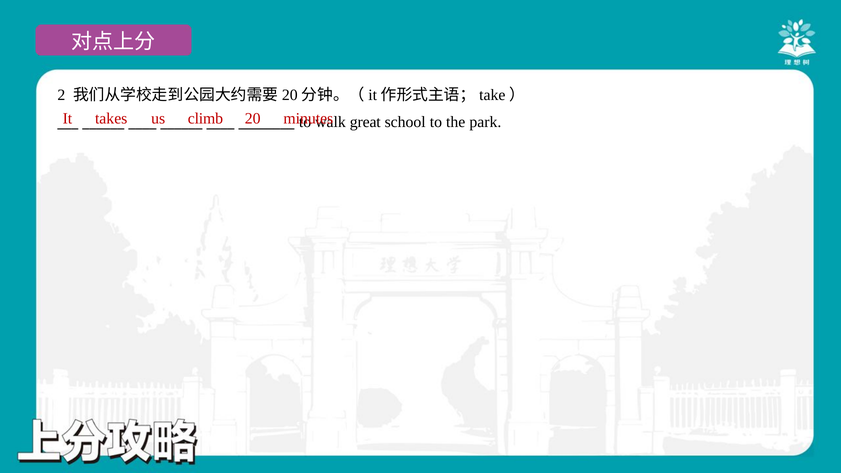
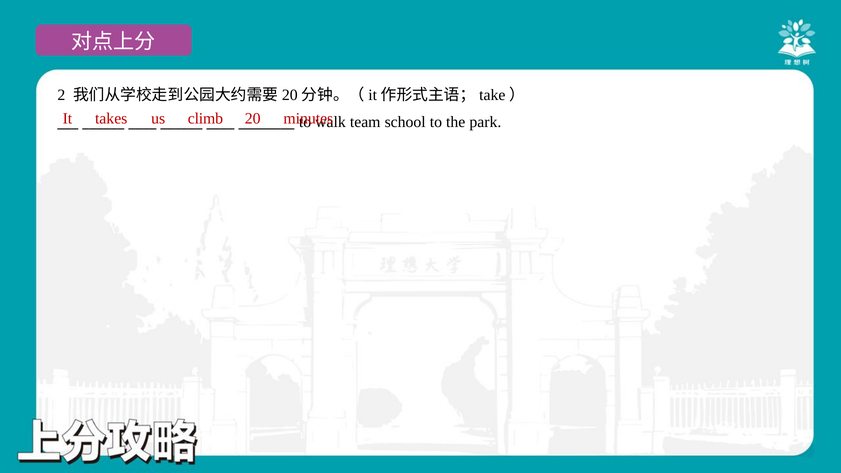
great: great -> team (365, 122)
